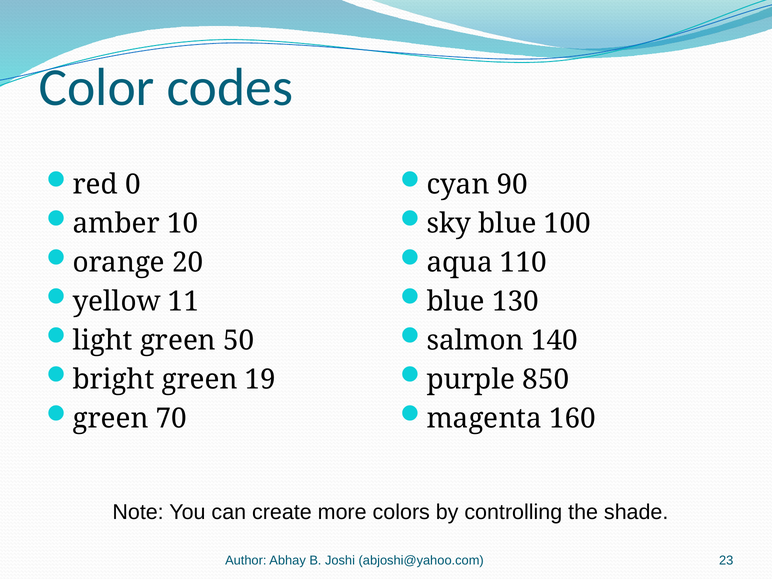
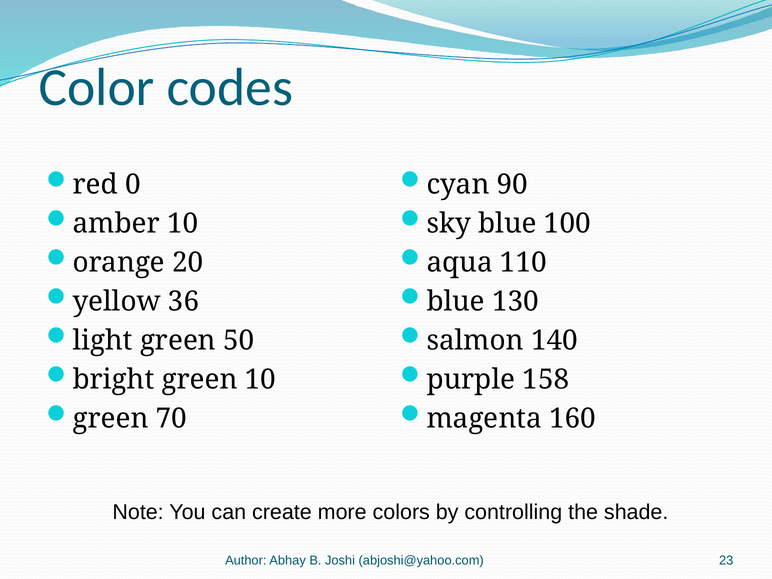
11: 11 -> 36 (184, 302)
green 19: 19 -> 10 (260, 380)
850: 850 -> 158 (546, 380)
